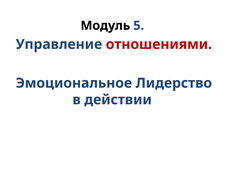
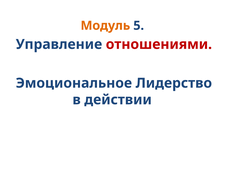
Модуль colour: black -> orange (105, 26)
